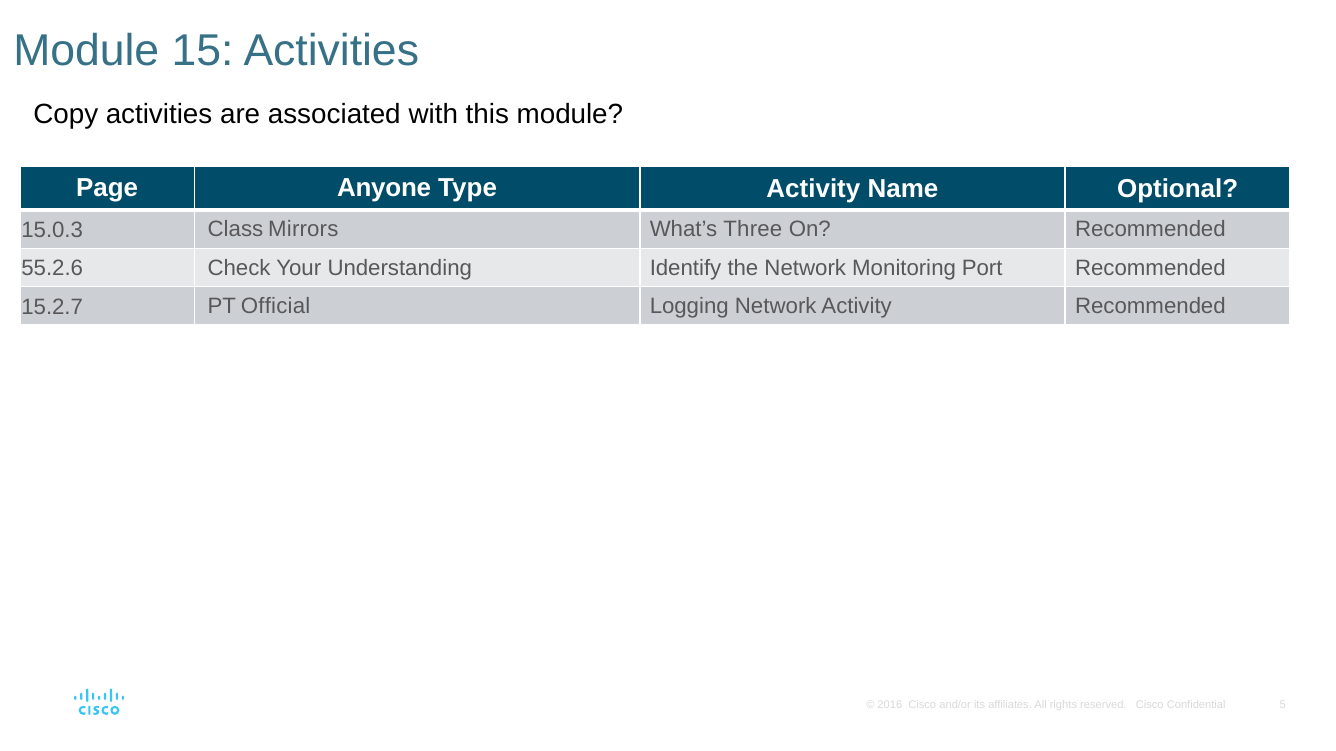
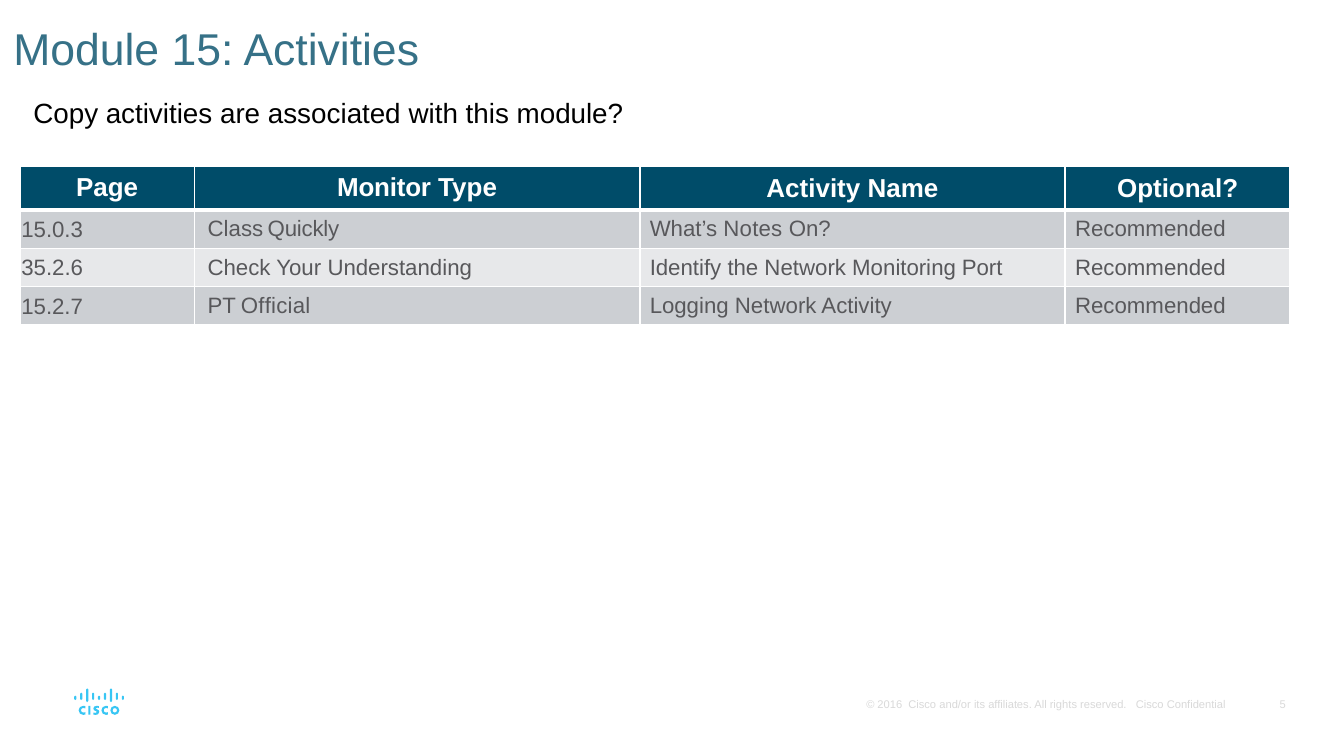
Anyone: Anyone -> Monitor (384, 188)
Mirrors: Mirrors -> Quickly (304, 230)
Three: Three -> Notes (753, 230)
55.2.6: 55.2.6 -> 35.2.6 (52, 269)
